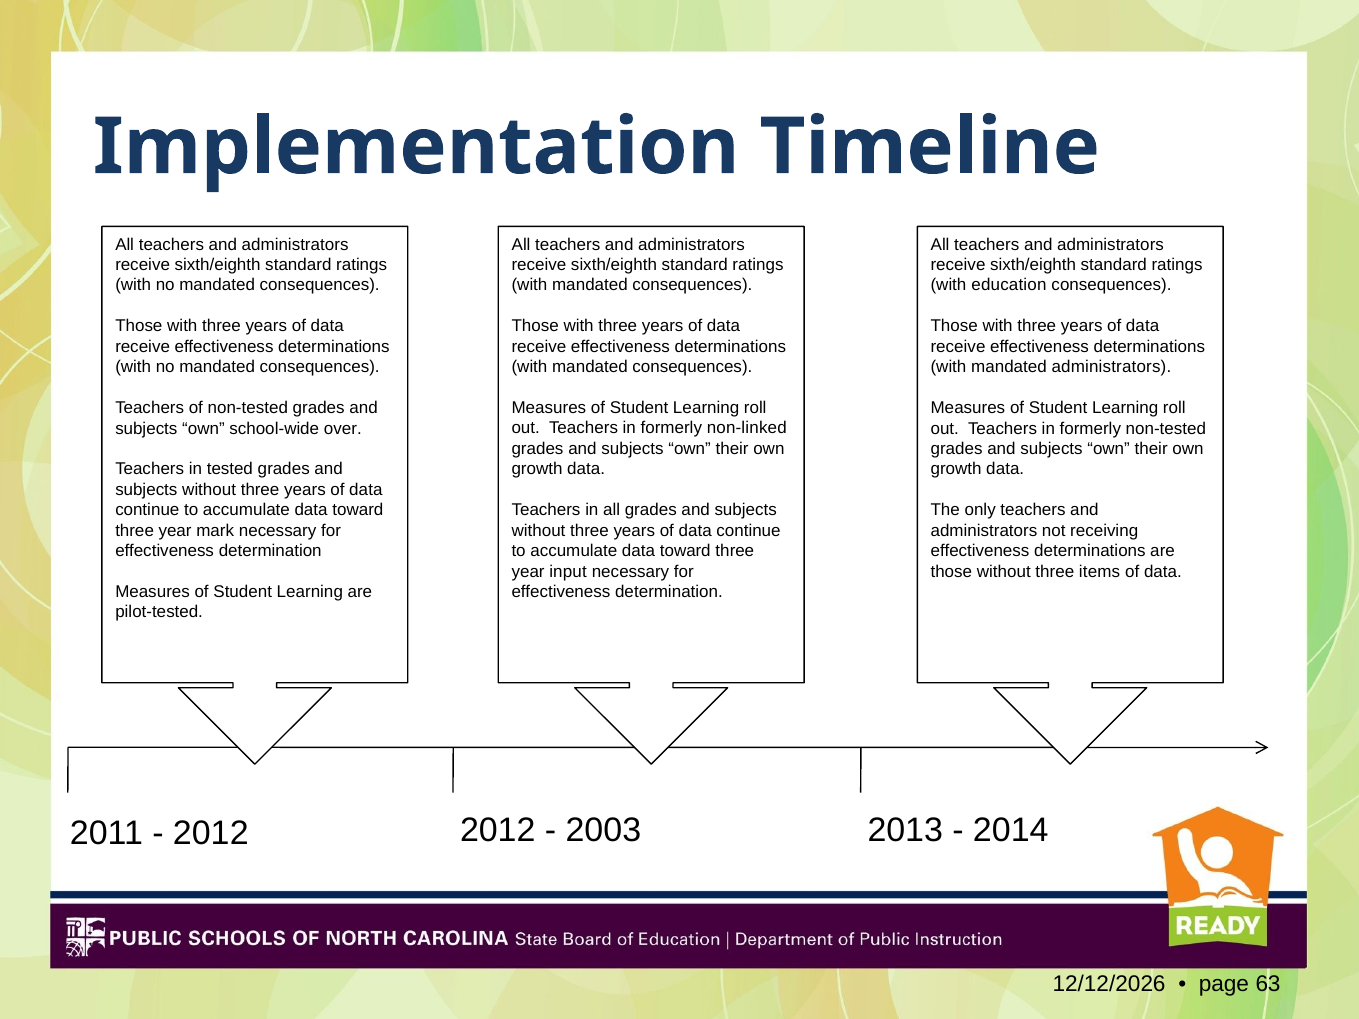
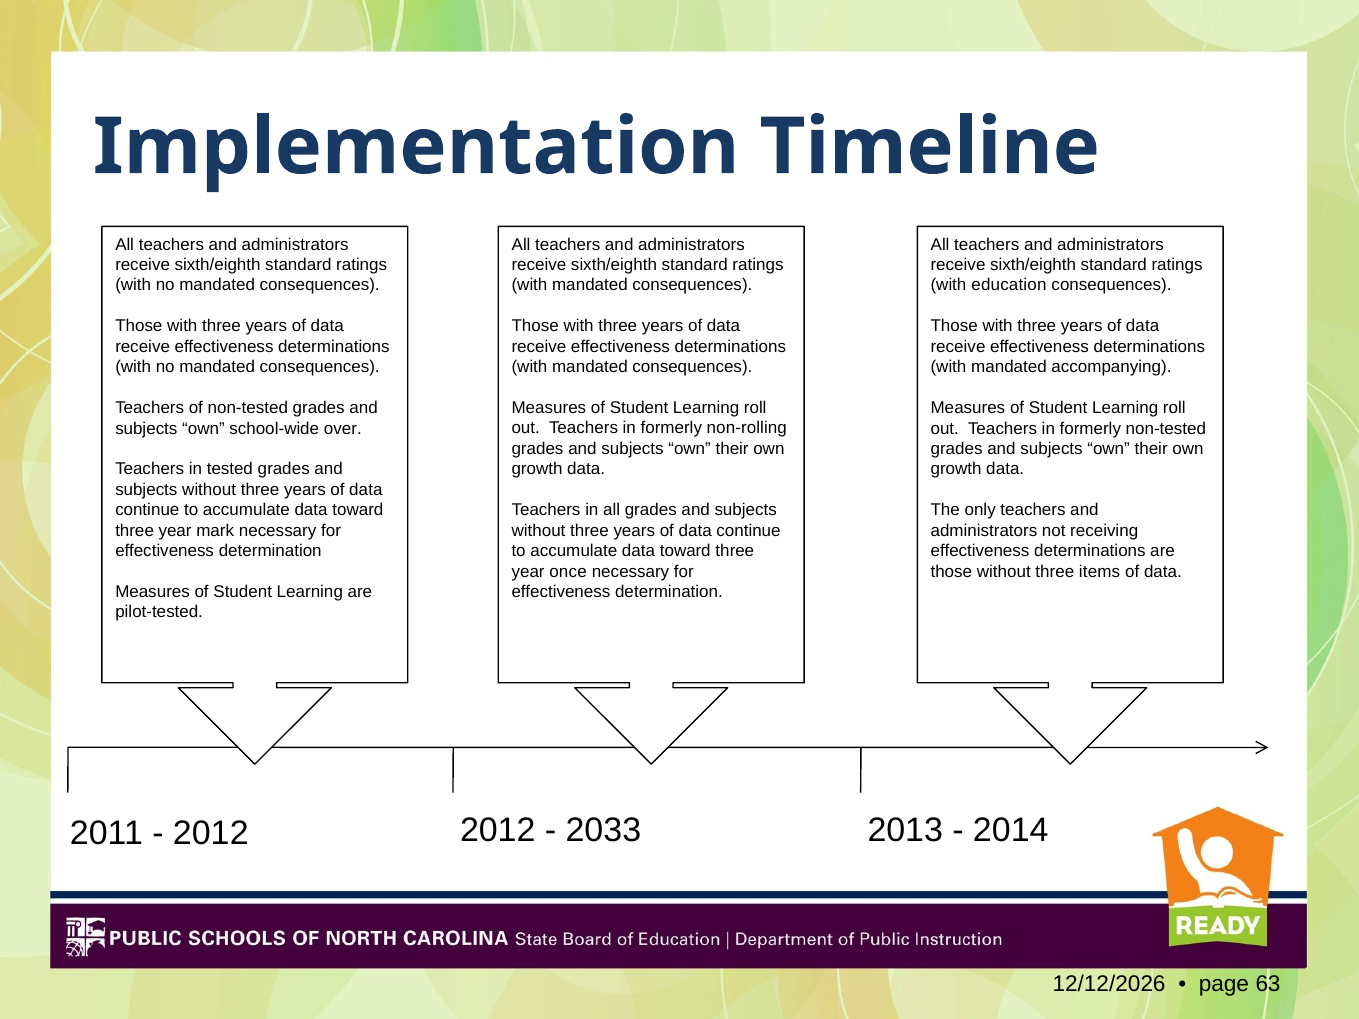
mandated administrators: administrators -> accompanying (1111, 367)
non-linked: non-linked -> non-rolling (747, 428)
input: input -> once (568, 572)
2003: 2003 -> 2033 (603, 831)
